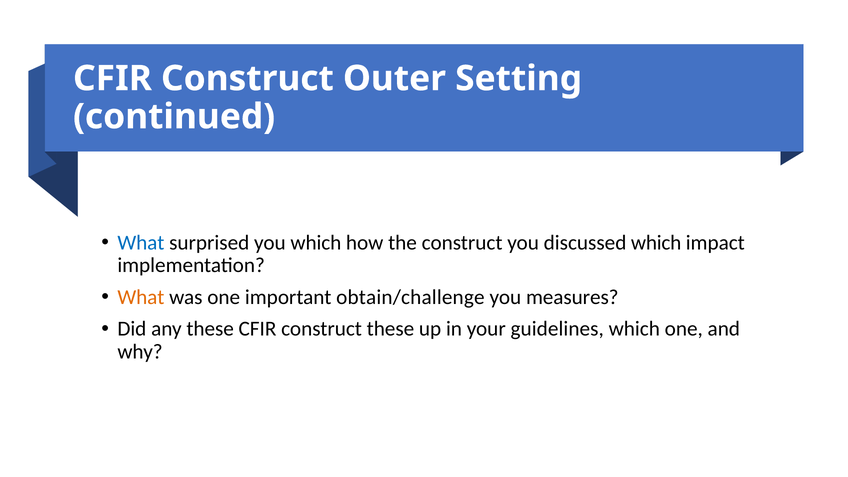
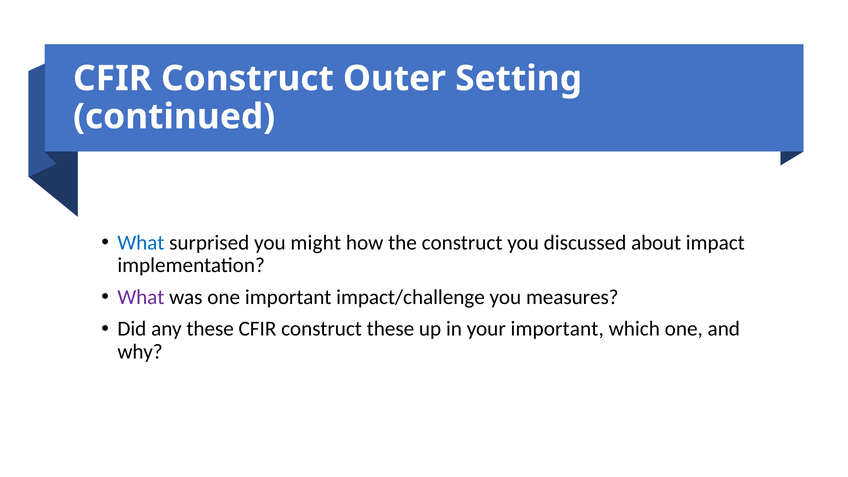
you which: which -> might (316, 243)
discussed which: which -> about (656, 243)
What colour: orange -> purple (141, 297)
obtain/challenge: obtain/challenge -> impact/challenge (411, 297)
your guidelines: guidelines -> important (557, 329)
